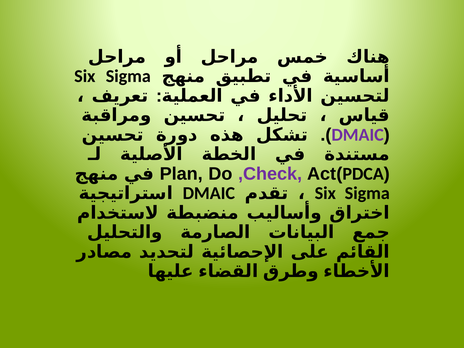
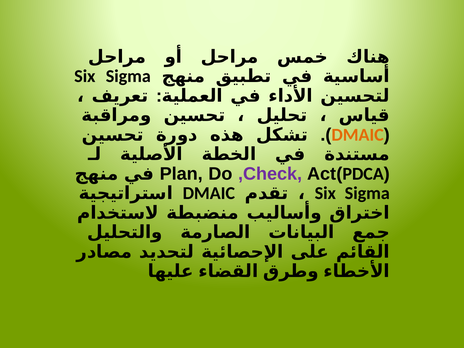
DMAIC colour: purple -> orange (358, 135)
